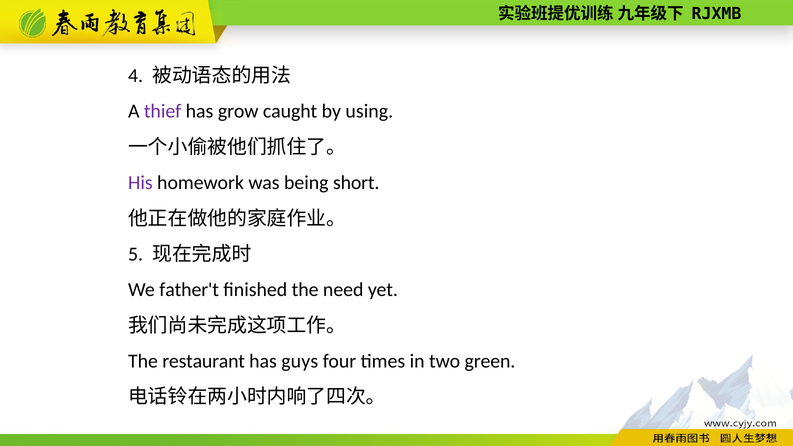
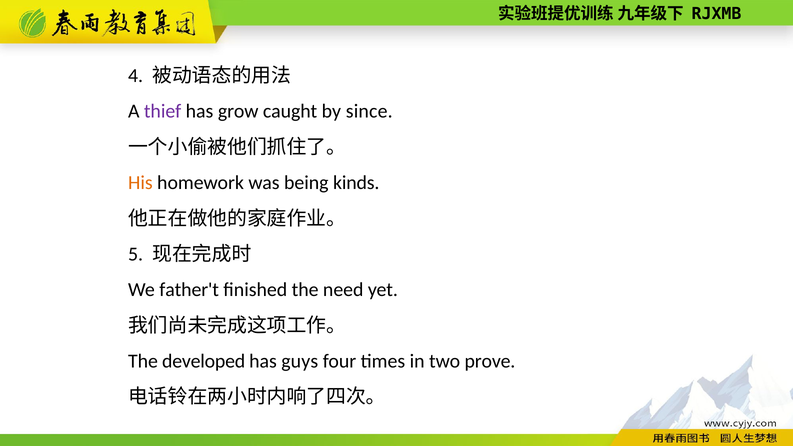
using: using -> since (369, 111)
His colour: purple -> orange (140, 183)
short: short -> kinds (356, 183)
restaurant: restaurant -> developed (204, 361)
green: green -> prove (490, 361)
